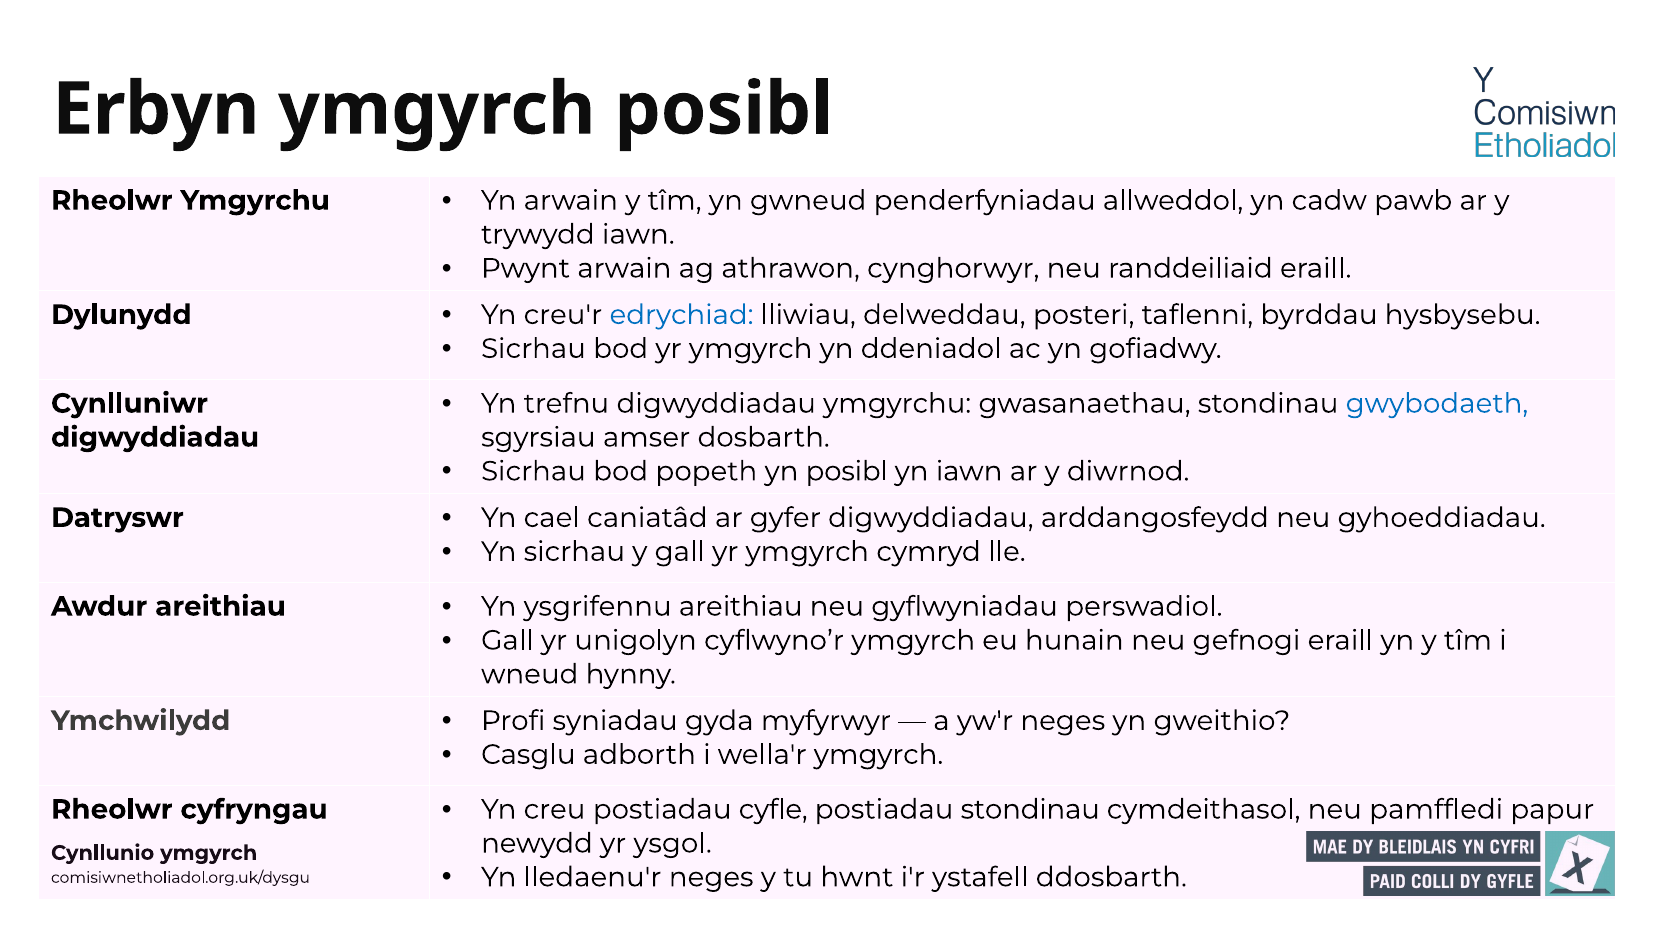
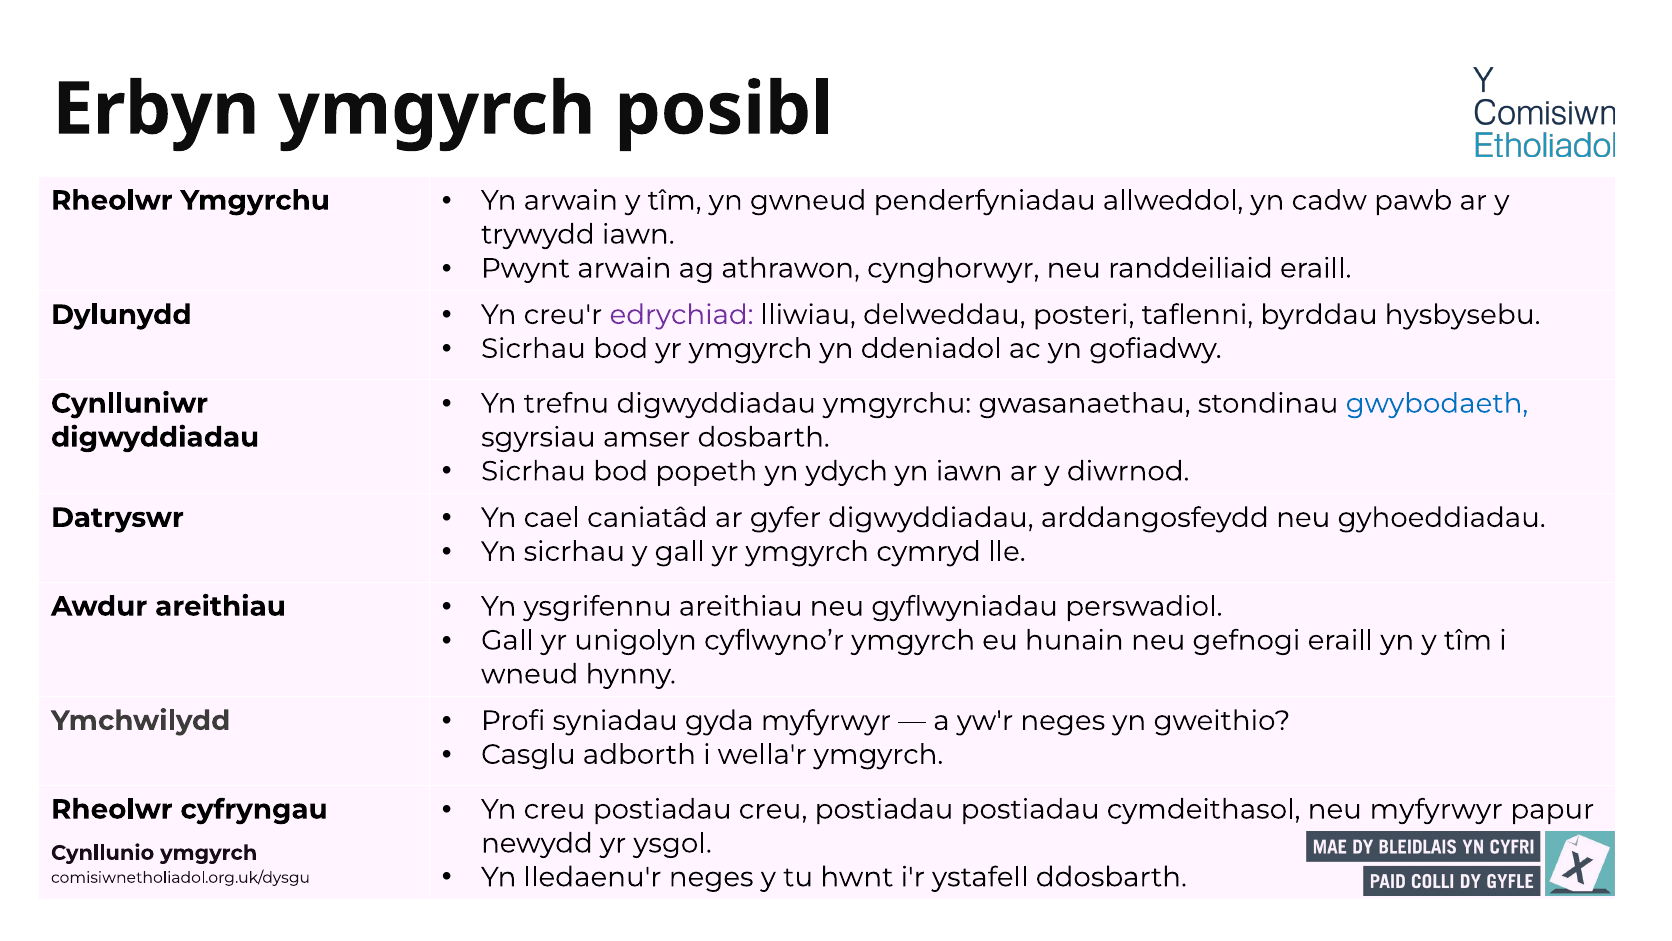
edrychiad colour: blue -> purple (681, 315)
yn posibl: posibl -> ydych (847, 471)
postiadau cyfle: cyfle -> creu (773, 809)
postiadau stondinau: stondinau -> postiadau (1030, 809)
neu pamffledi: pamffledi -> myfyrwyr (1436, 809)
